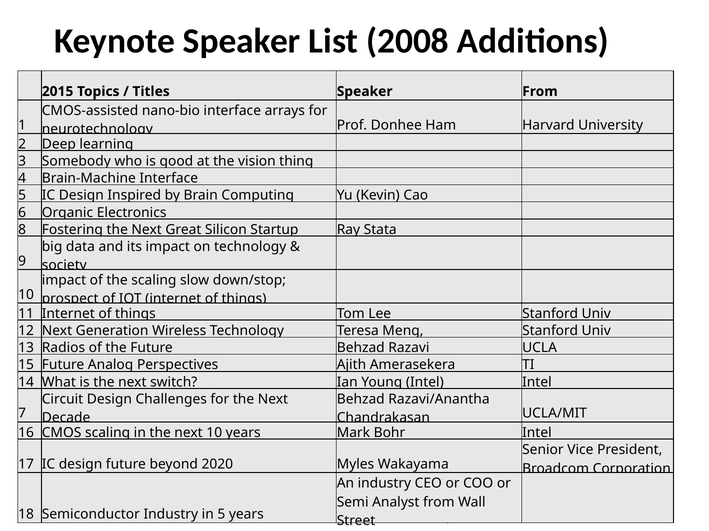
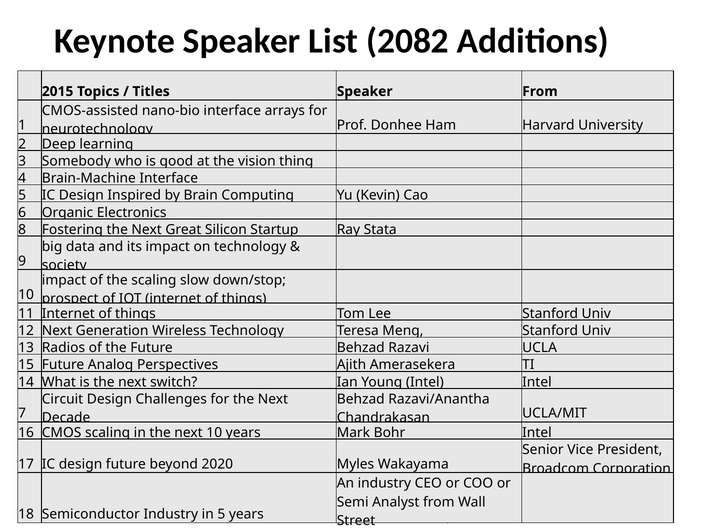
2008: 2008 -> 2082 (407, 41)
